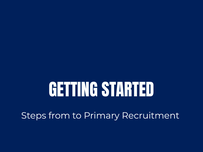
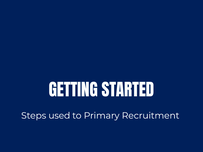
from: from -> used (59, 116)
